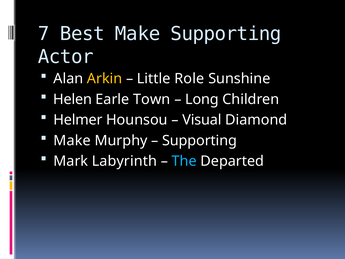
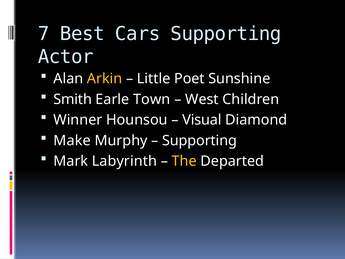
Best Make: Make -> Cars (138, 34)
Role: Role -> Poet (189, 79)
Helen: Helen -> Smith (73, 99)
Long: Long -> West (202, 99)
Helmer: Helmer -> Winner (78, 120)
The colour: light blue -> yellow (184, 161)
